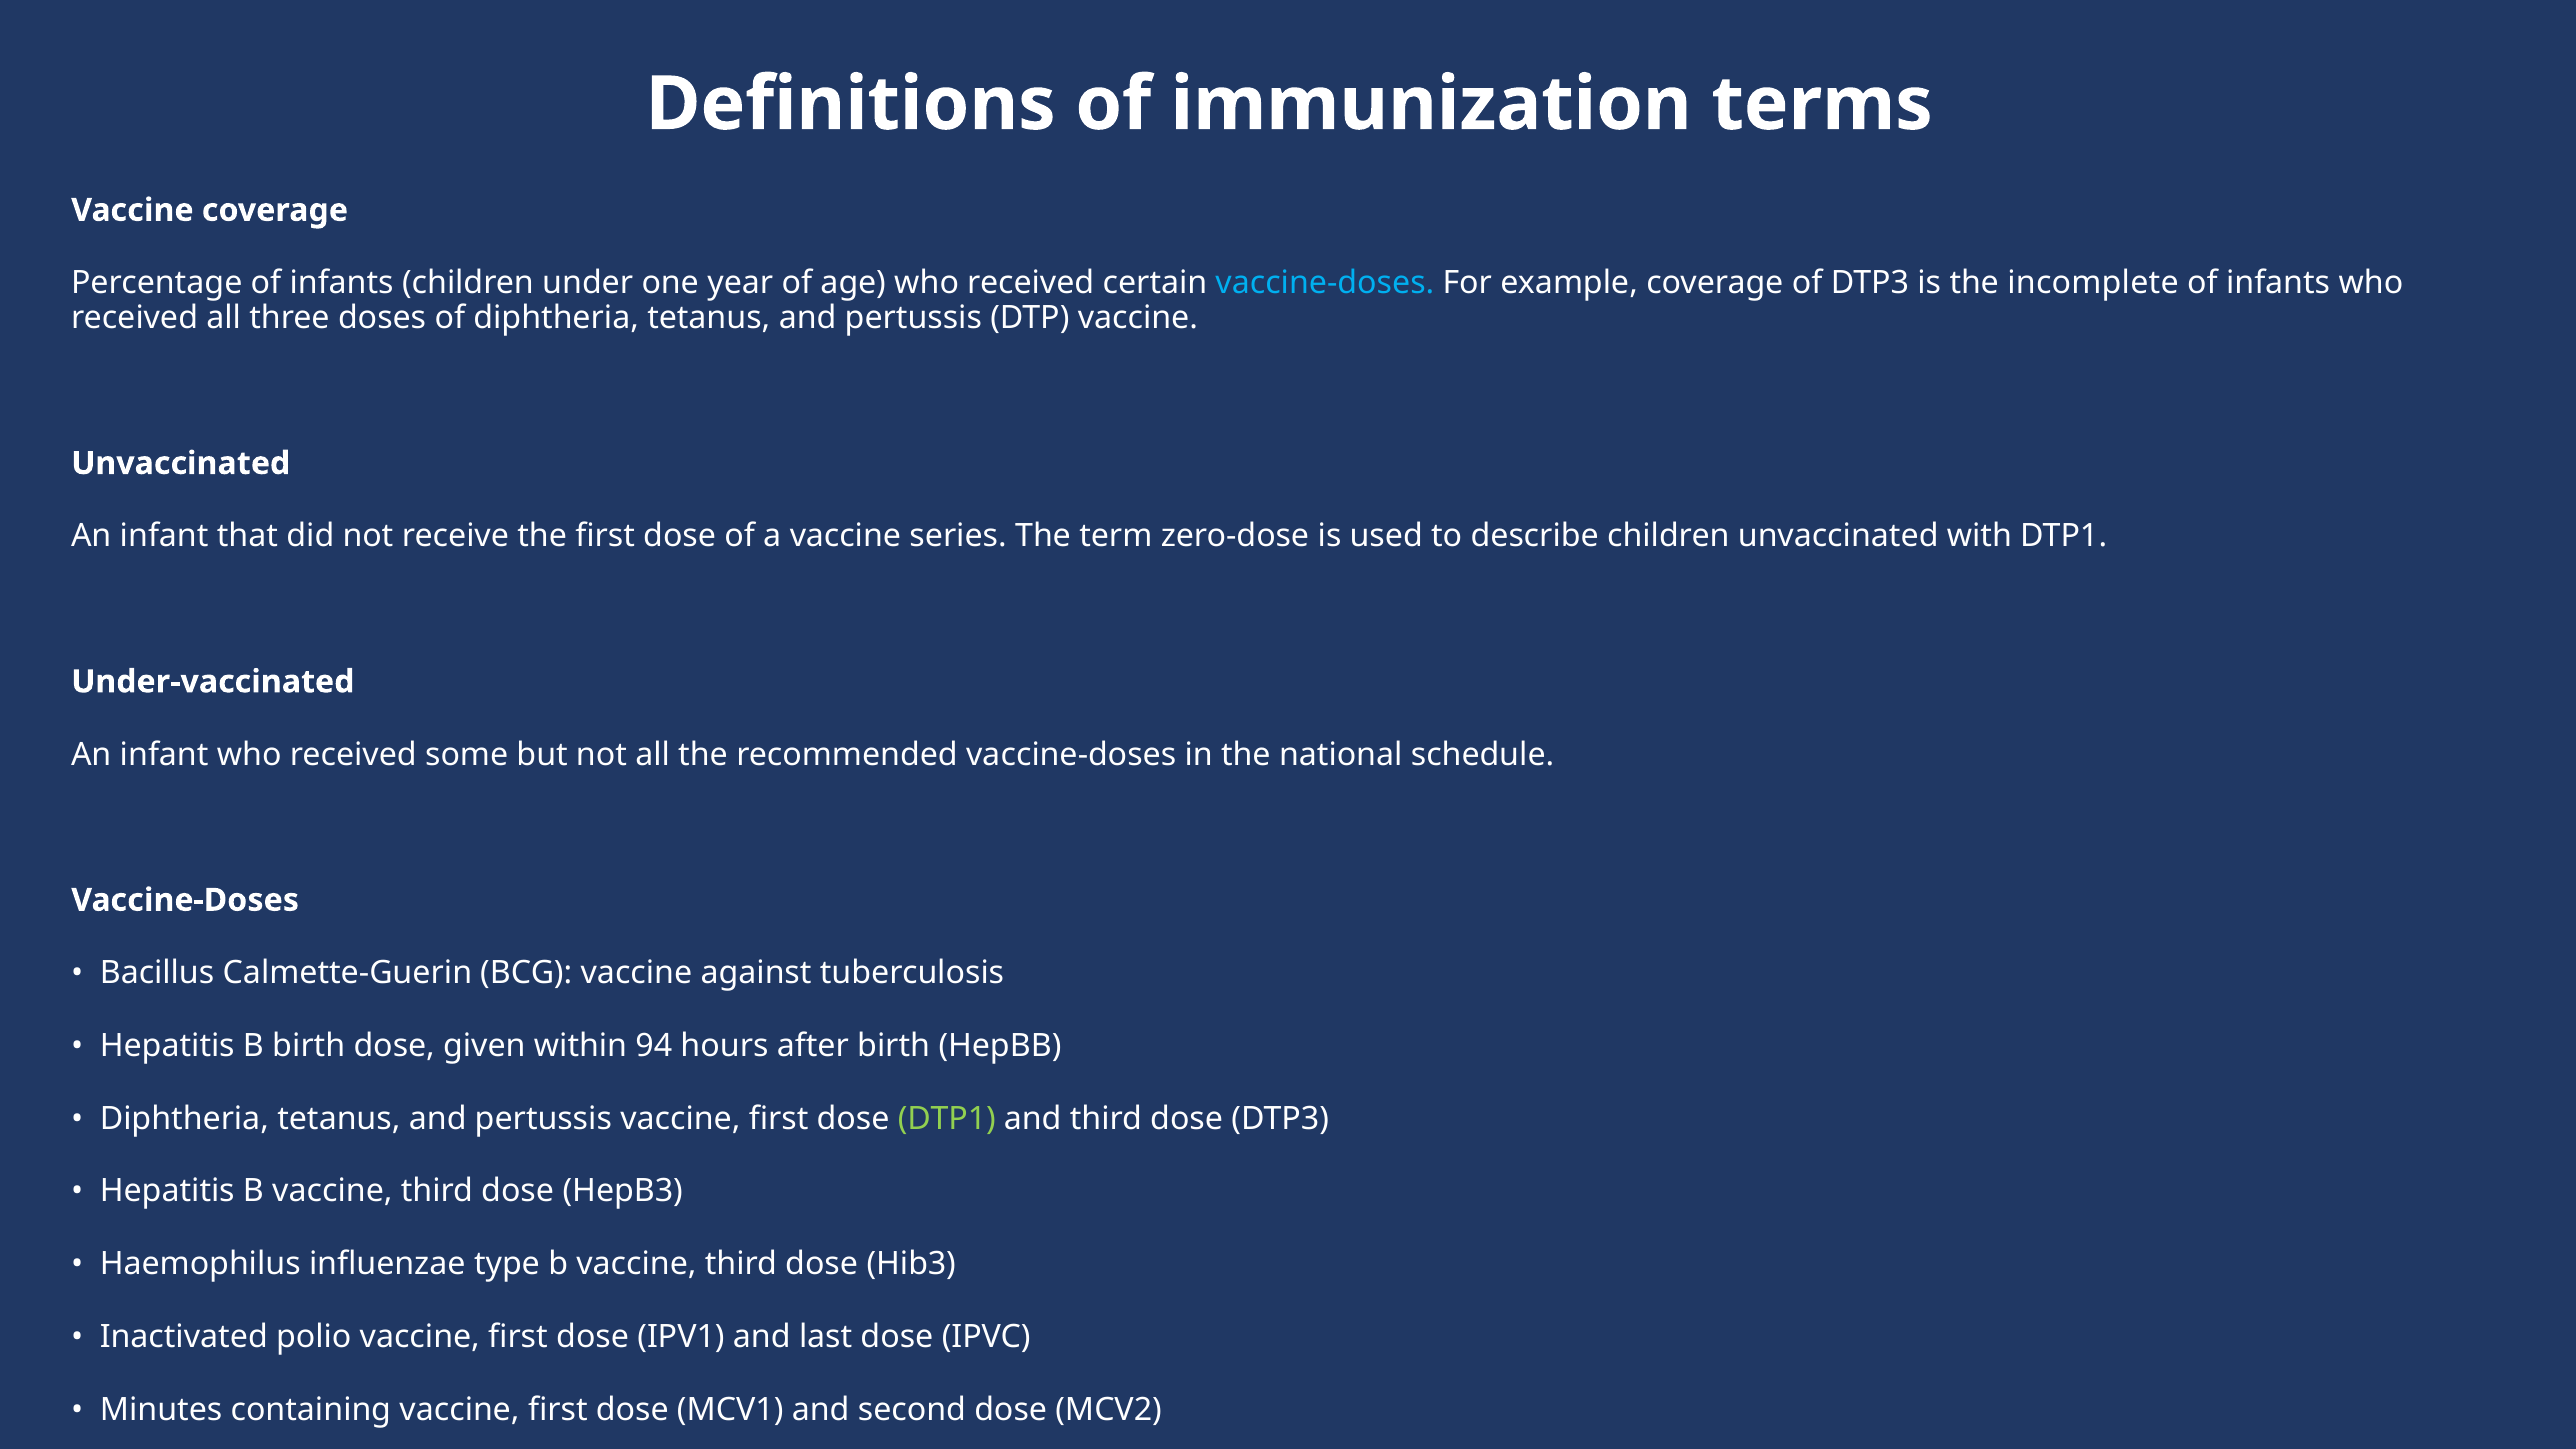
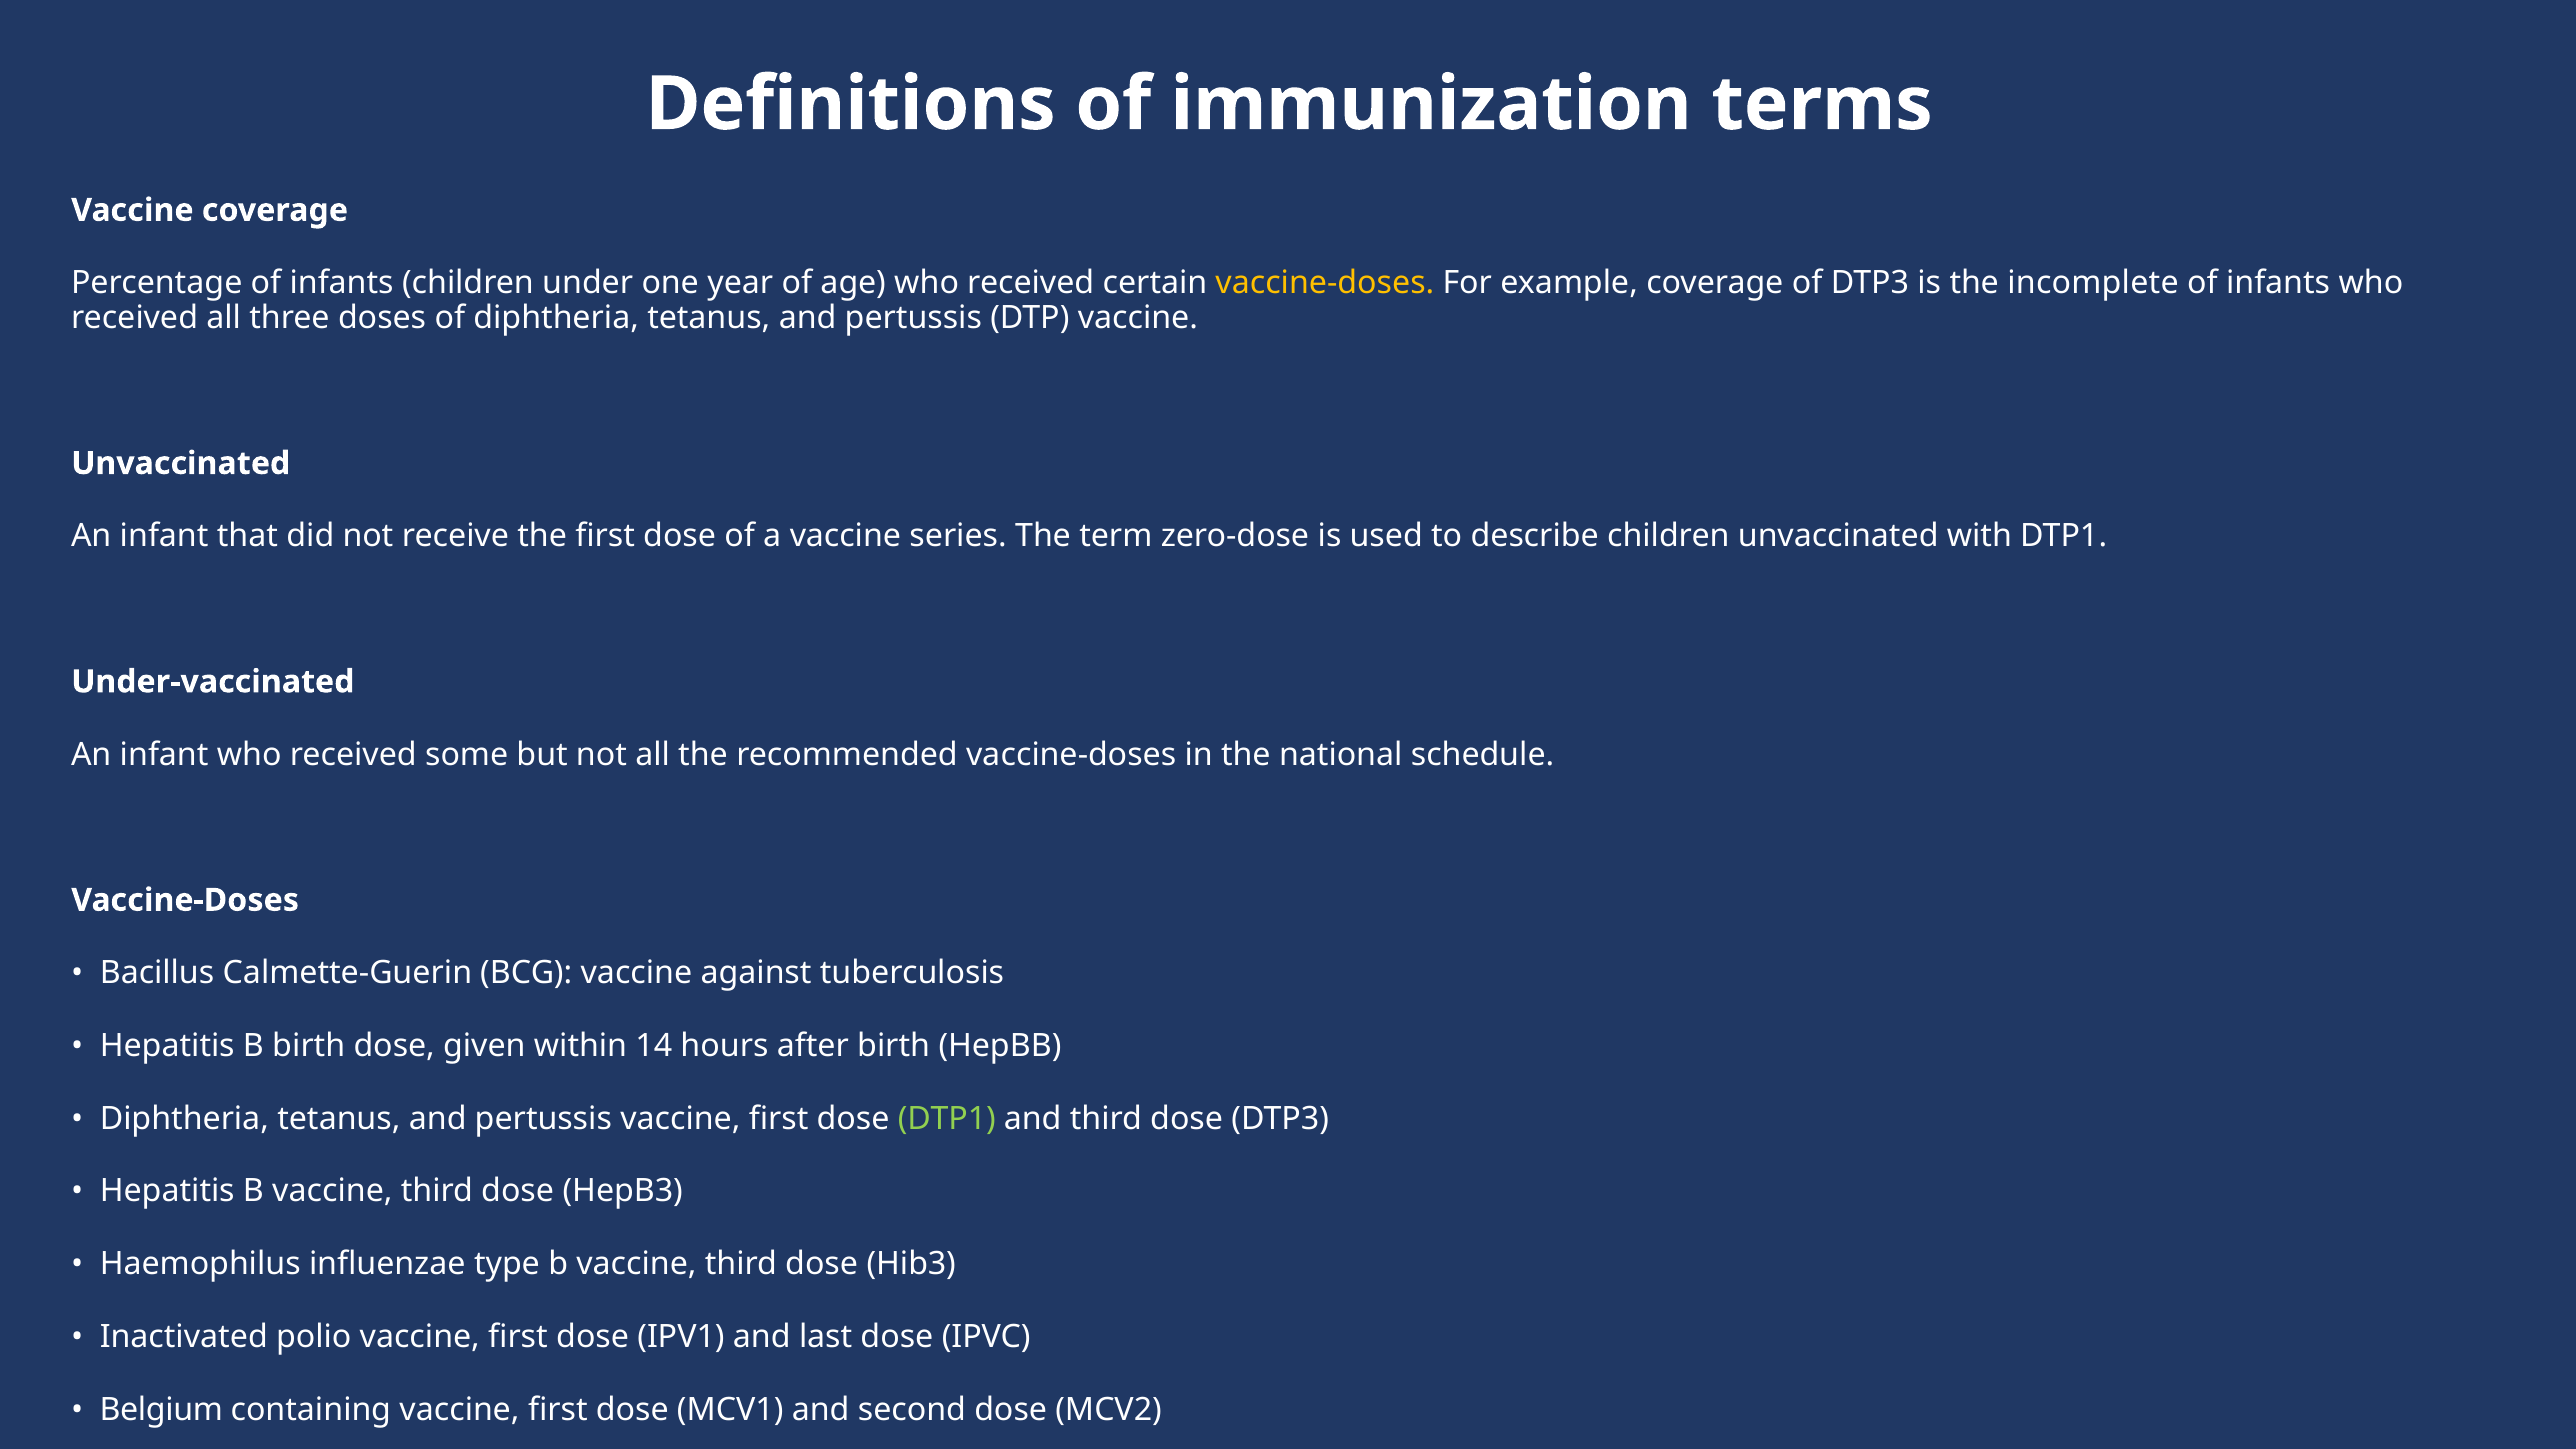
vaccine-doses colour: light blue -> yellow (1325, 283)
94: 94 -> 14 (654, 1046)
Minutes: Minutes -> Belgium (161, 1410)
